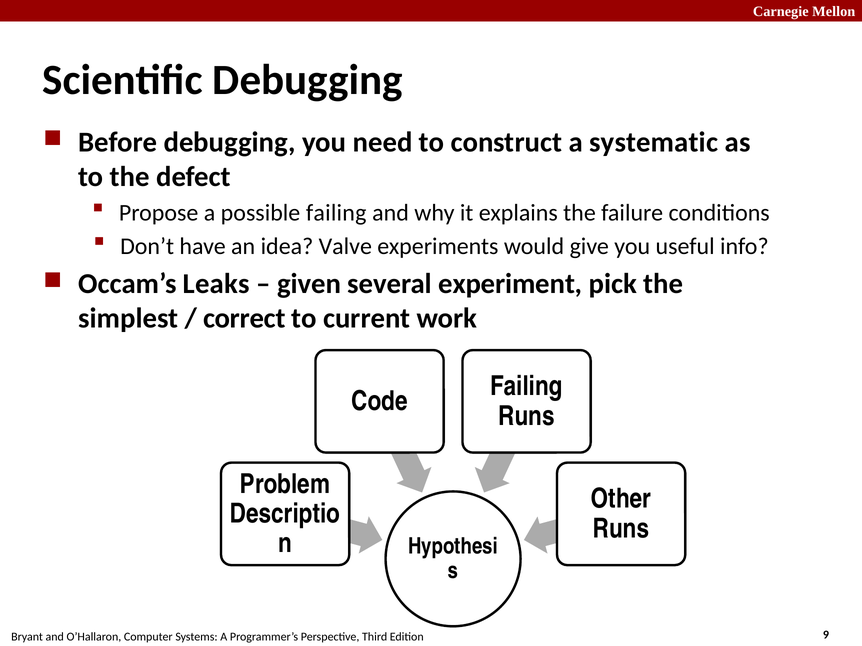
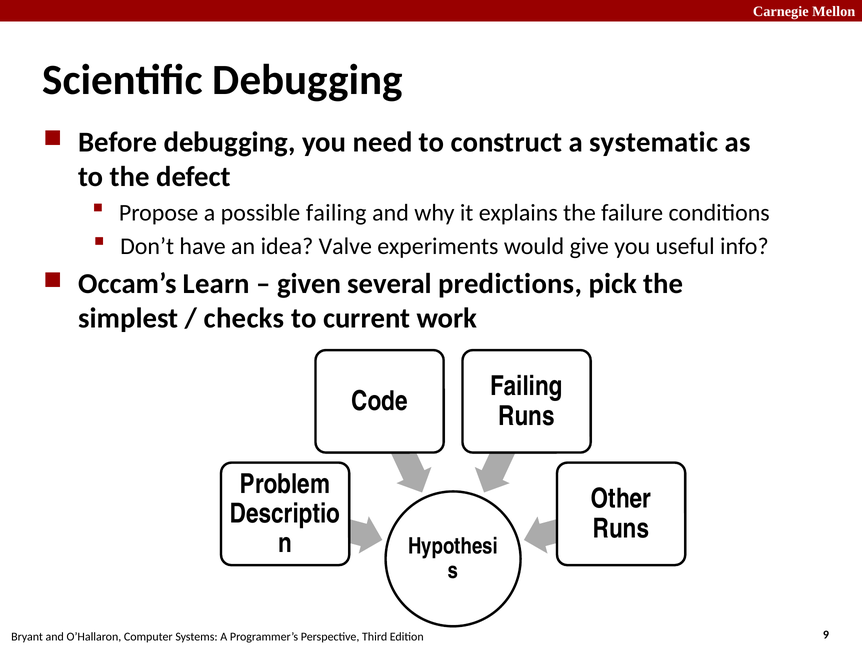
Leaks: Leaks -> Learn (216, 284)
experiment: experiment -> predictions (510, 284)
correct: correct -> checks (244, 319)
